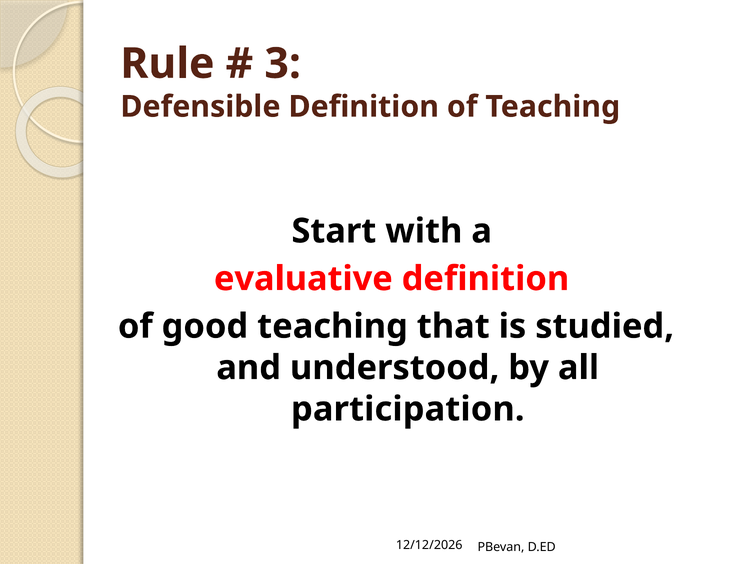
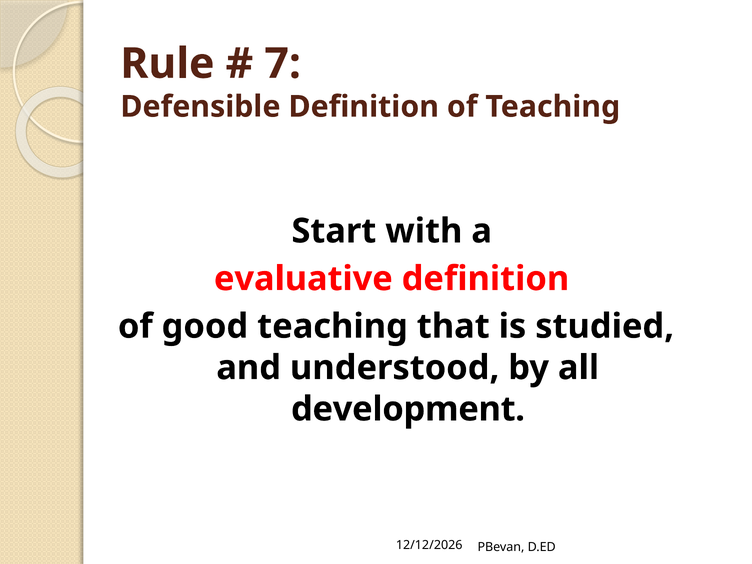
3: 3 -> 7 (283, 64)
participation: participation -> development (408, 409)
